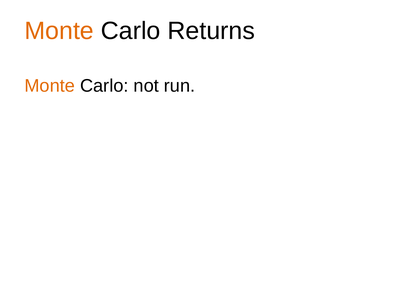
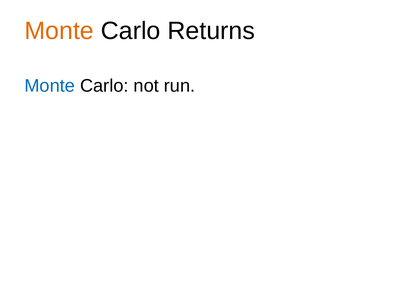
Monte colour: orange -> blue (50, 86)
